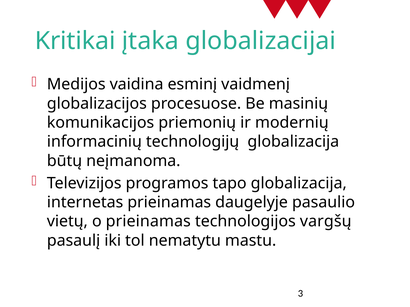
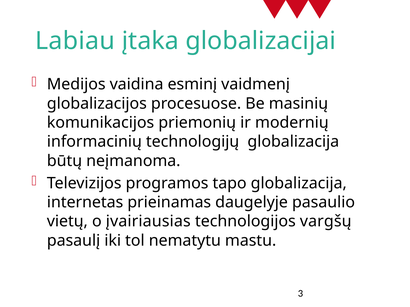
Kritikai: Kritikai -> Labiau (75, 41)
o prieinamas: prieinamas -> įvairiausias (148, 222)
